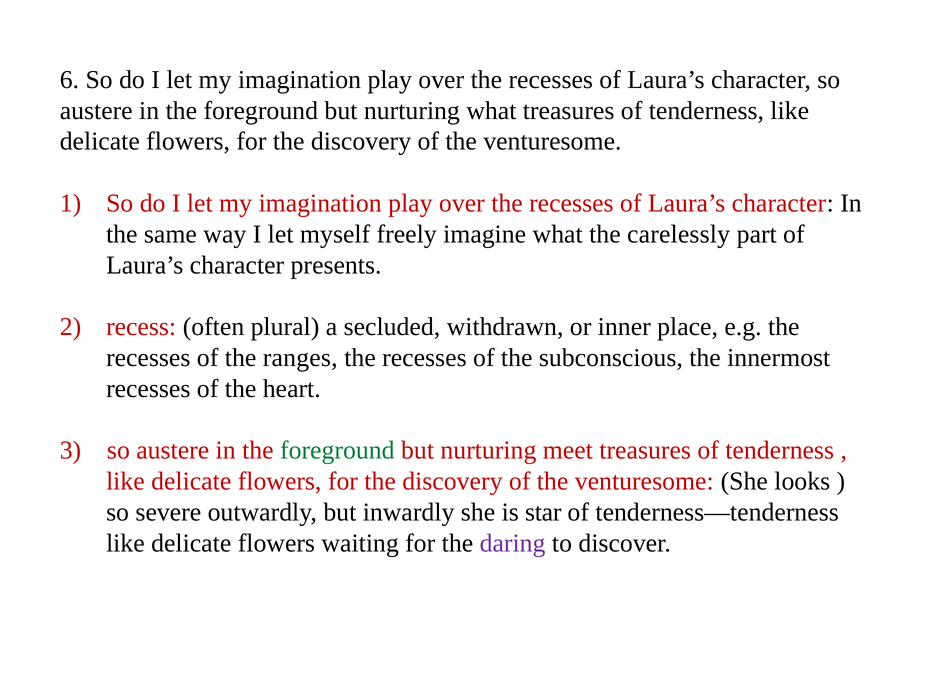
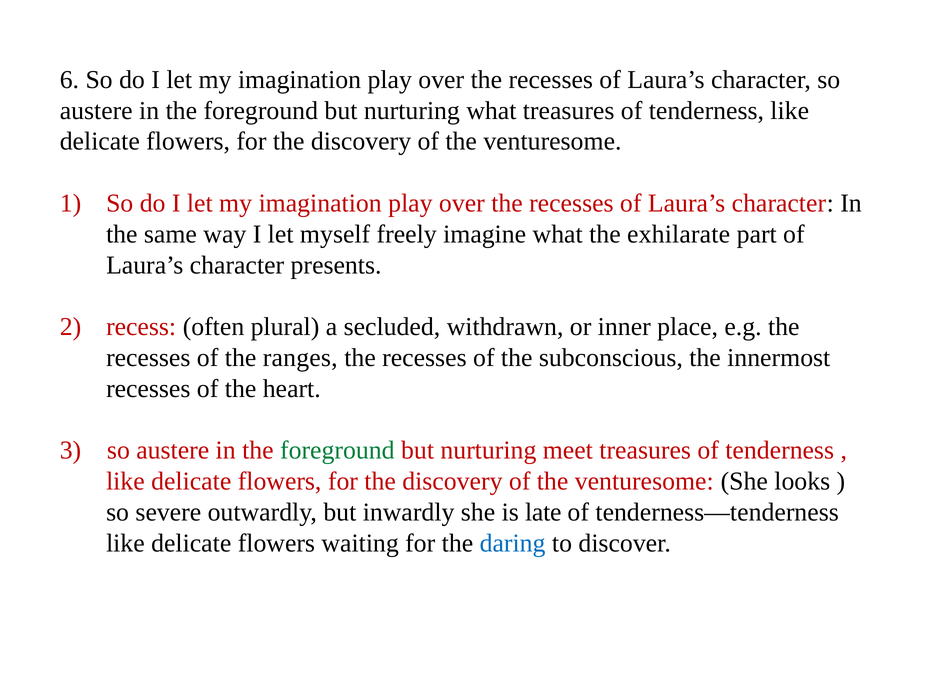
carelessly: carelessly -> exhilarate (679, 234)
star: star -> late (543, 512)
daring colour: purple -> blue (513, 543)
